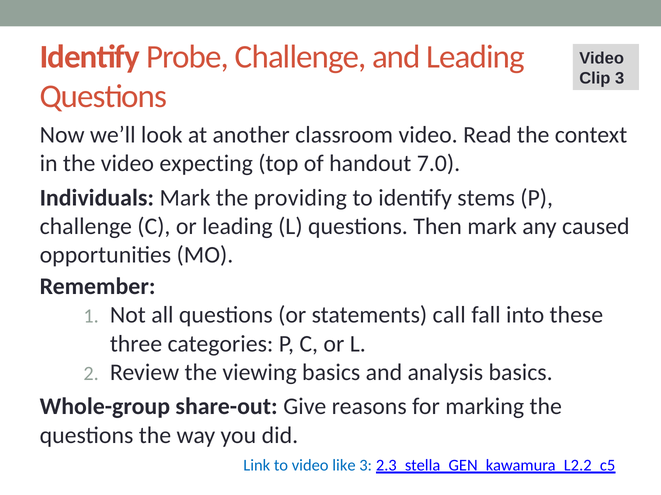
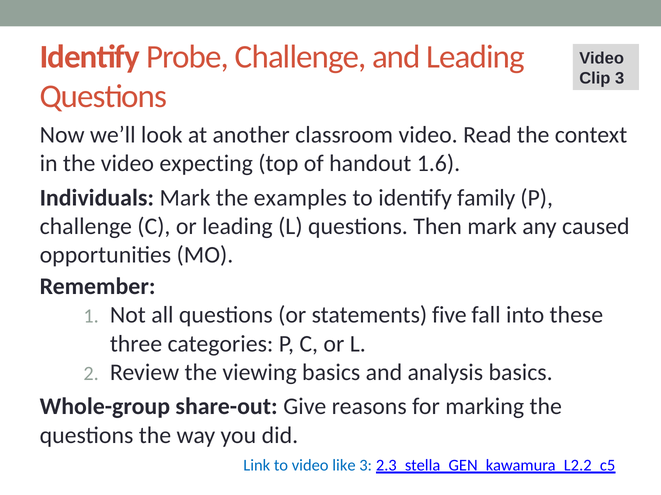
7.0: 7.0 -> 1.6 (438, 164)
providing: providing -> examples (300, 198)
stems: stems -> family (486, 198)
call: call -> five (449, 316)
